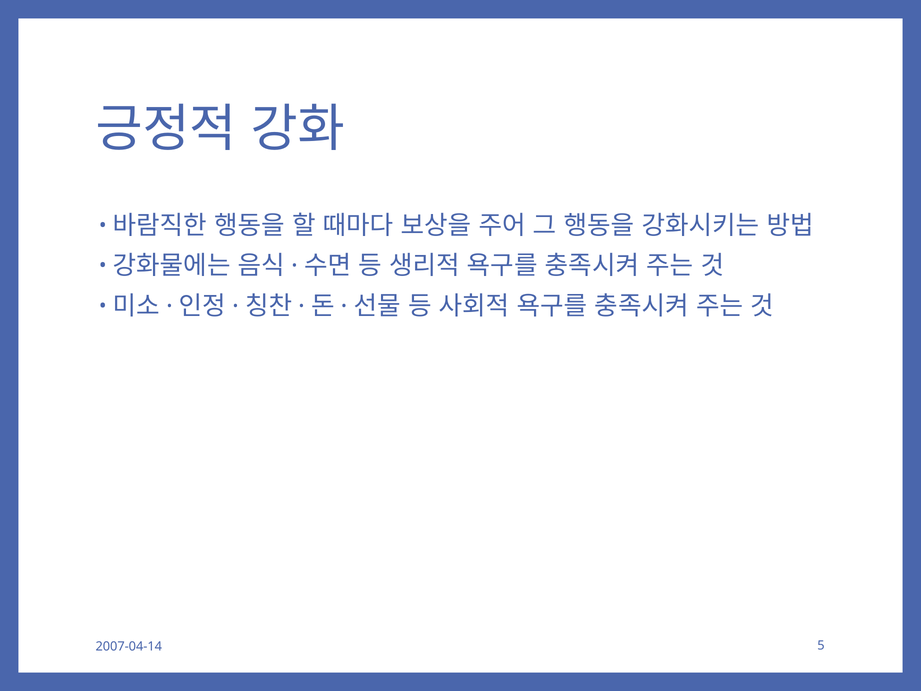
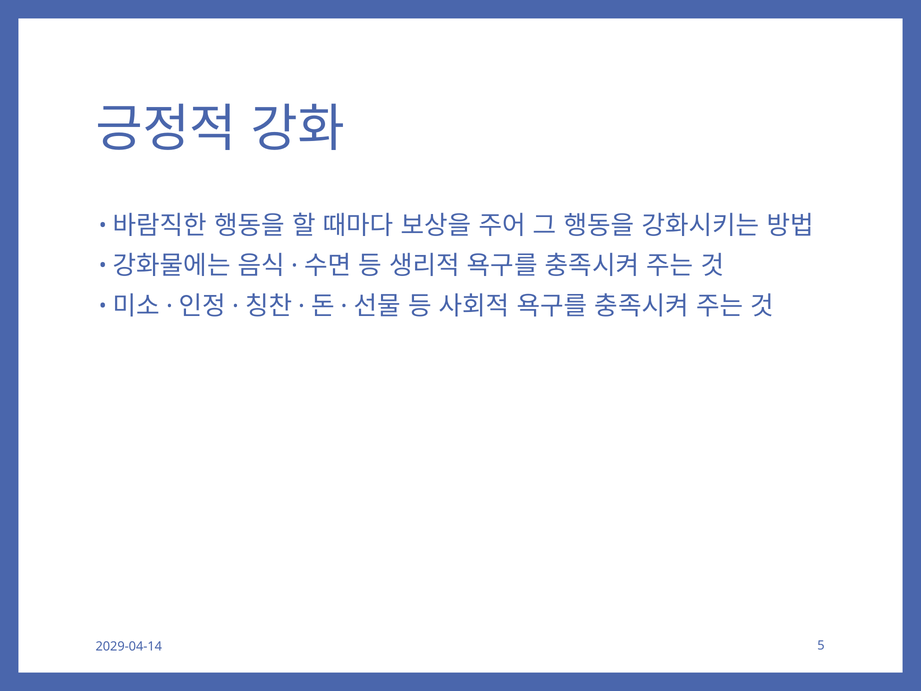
2007-04-14: 2007-04-14 -> 2029-04-14 (129, 646)
